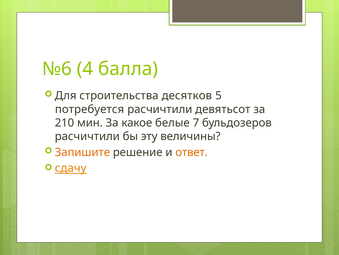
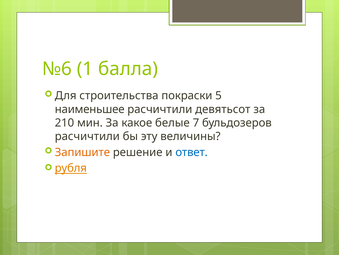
4: 4 -> 1 (85, 69)
десятков: десятков -> покраски (187, 95)
потребуется: потребуется -> наименьшее (90, 109)
ответ colour: orange -> blue (192, 152)
сдачу: сдачу -> рубля (71, 168)
